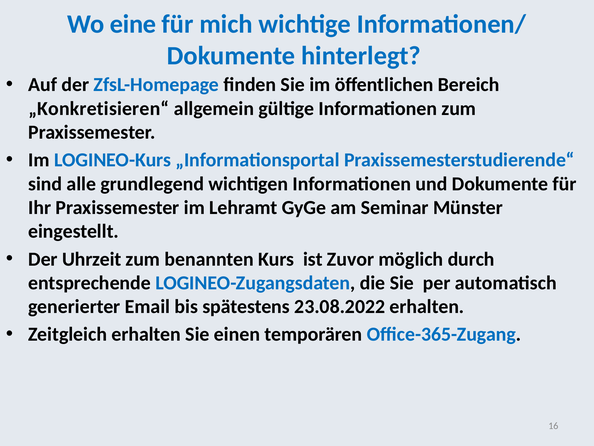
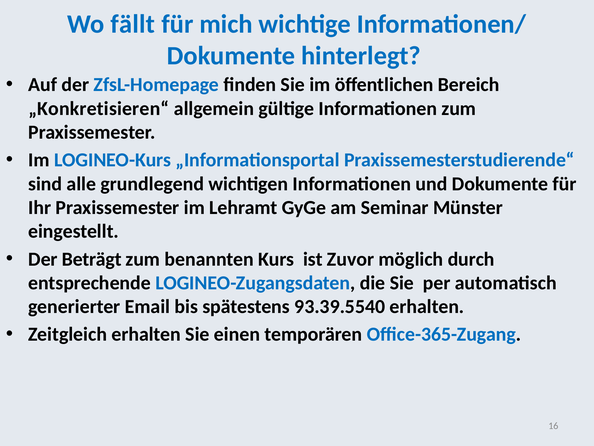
eine: eine -> fällt (133, 24)
Uhrzeit: Uhrzeit -> Beträgt (92, 259)
23.08.2022: 23.08.2022 -> 93.39.5540 (340, 306)
